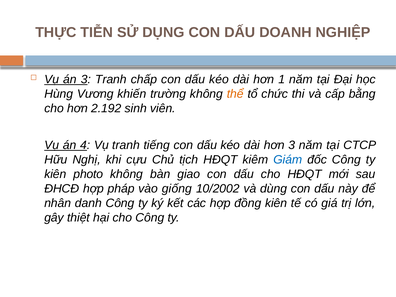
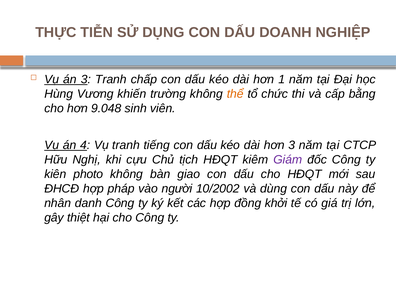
2.192: 2.192 -> 9.048 (106, 108)
Giám colour: blue -> purple (288, 160)
giống: giống -> người (177, 189)
đồng kiên: kiên -> khởi (276, 203)
